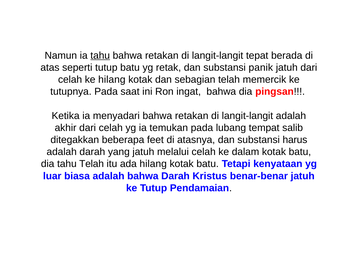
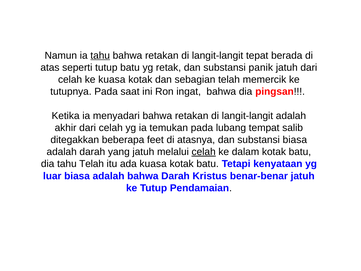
ke hilang: hilang -> kuasa (112, 79)
substansi harus: harus -> biasa (295, 140)
celah underline: none -> present (204, 152)
ada hilang: hilang -> kuasa (153, 164)
